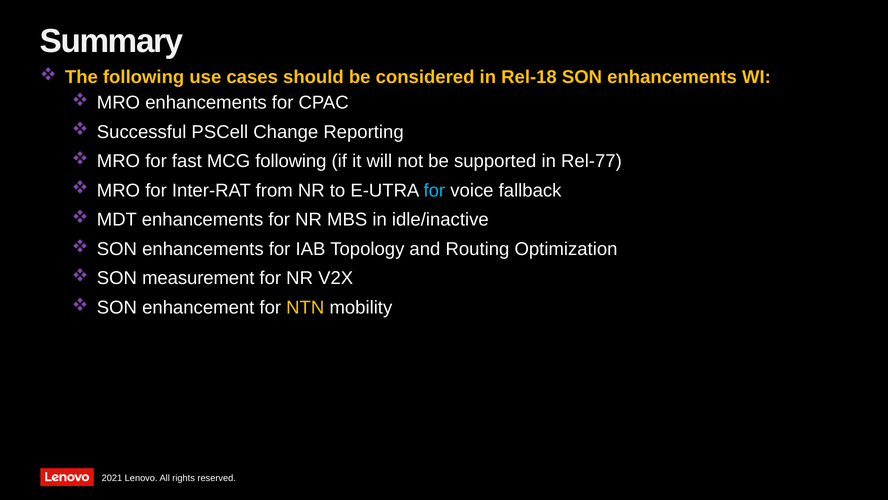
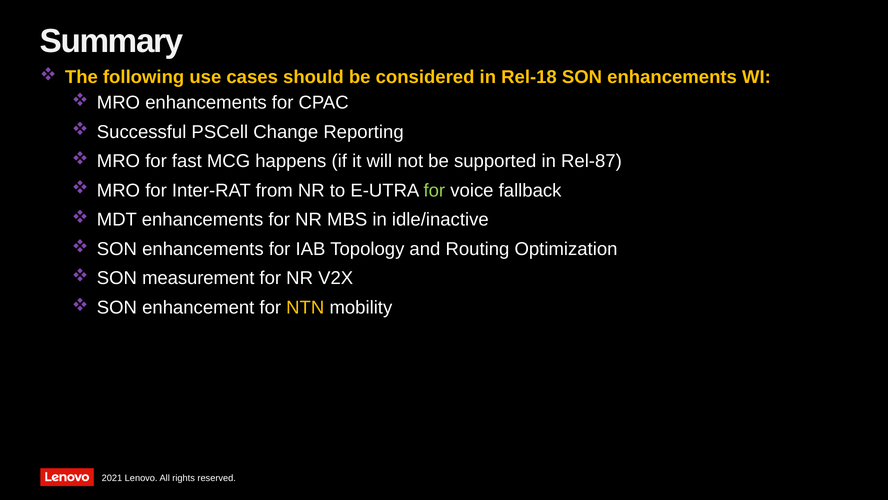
MCG following: following -> happens (291, 161)
Rel-77: Rel-77 -> Rel-87 (591, 161)
for colour: light blue -> light green (434, 190)
